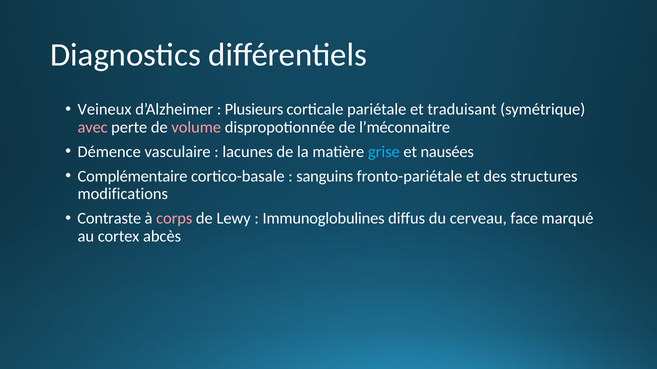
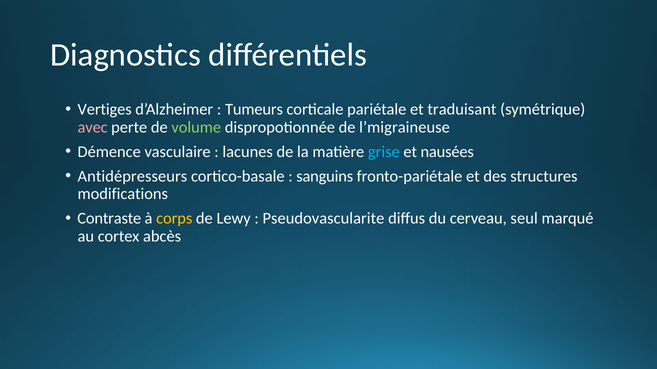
Veineux: Veineux -> Vertiges (105, 110)
Plusieurs: Plusieurs -> Tumeurs (254, 110)
volume colour: pink -> light green (196, 127)
l’méconnaitre: l’méconnaitre -> l’migraineuse (405, 127)
Complémentaire: Complémentaire -> Antidépresseurs (132, 177)
corps colour: pink -> yellow (174, 219)
Immunoglobulines: Immunoglobulines -> Pseudovascularite (323, 219)
face: face -> seul (524, 219)
